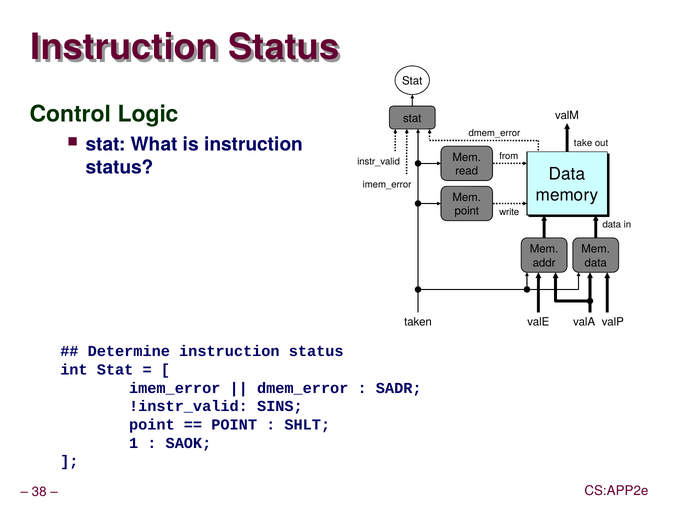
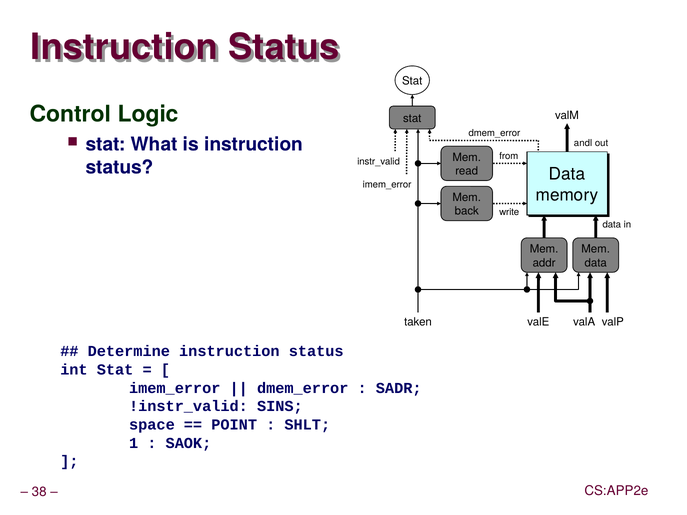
take: take -> andl (583, 143)
point: point -> back (467, 211)
point: point -> space (152, 425)
